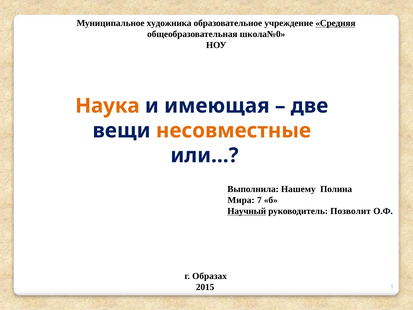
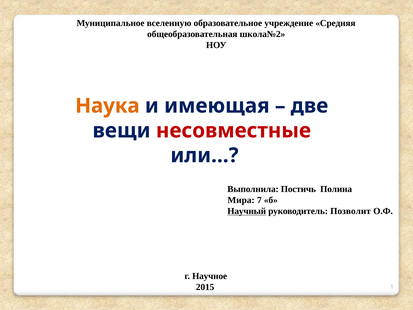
художника: художника -> вселенную (169, 23)
Средняя underline: present -> none (335, 23)
школа№0: школа№0 -> школа№2 (262, 34)
несовместные colour: orange -> red (233, 130)
Нашему: Нашему -> Постичь (298, 189)
Образах: Образах -> Научное (210, 276)
